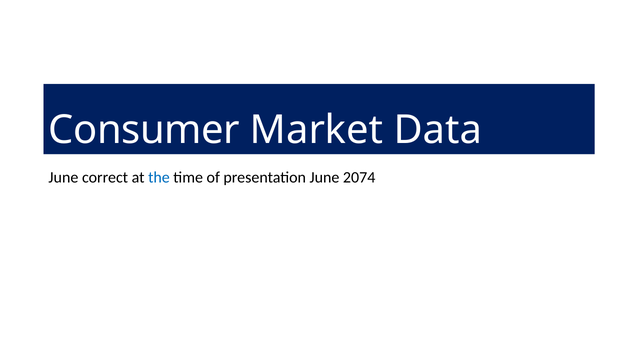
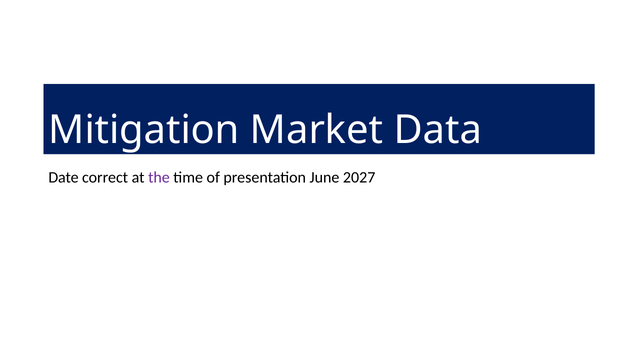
Consumer: Consumer -> Mitigation (144, 130)
June: June -> Date (64, 177)
the colour: blue -> purple (159, 177)
2074: 2074 -> 2027 (359, 177)
